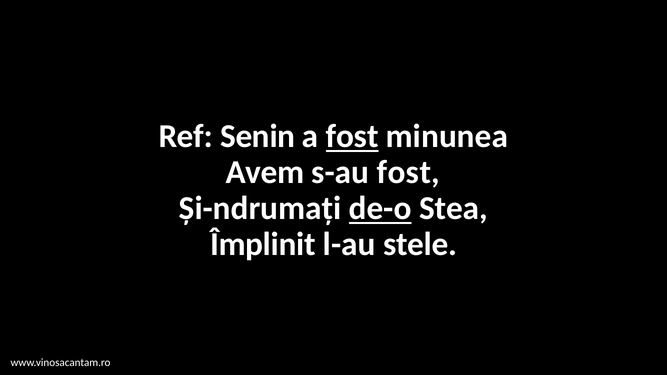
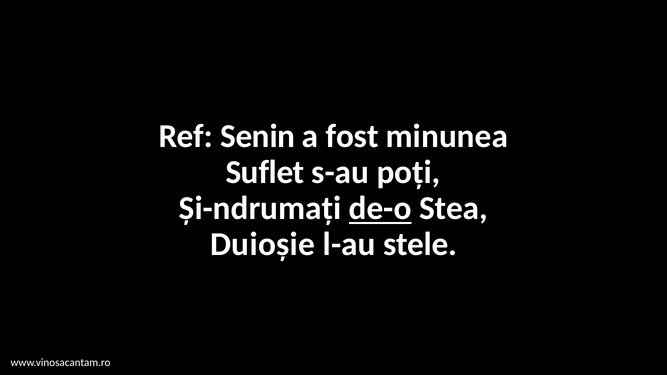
fost underline: present -> none (352, 137)
Avem: Avem -> Suflet (265, 173)
s-au fost: fost -> poți (409, 173)
Împlinit: Împlinit -> Duioșie (263, 245)
